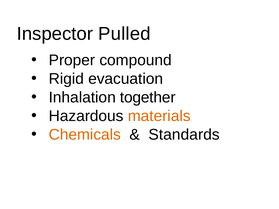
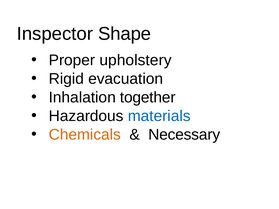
Pulled: Pulled -> Shape (125, 34)
compound: compound -> upholstery (136, 60)
materials colour: orange -> blue (159, 116)
Standards: Standards -> Necessary (184, 135)
